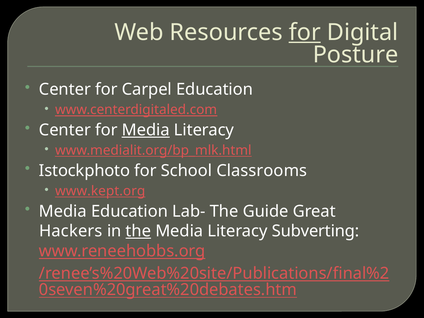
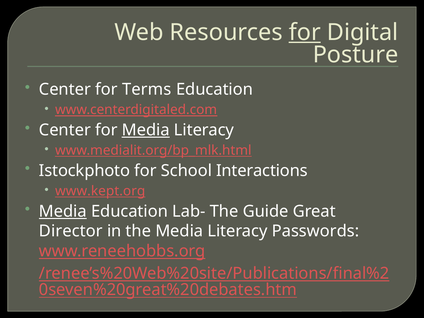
Carpel: Carpel -> Terms (147, 90)
Classrooms: Classrooms -> Interactions (262, 171)
Media underline: none -> present (63, 211)
Hackers: Hackers -> Director (71, 231)
the underline: present -> none (138, 231)
Subverting: Subverting -> Passwords (316, 231)
